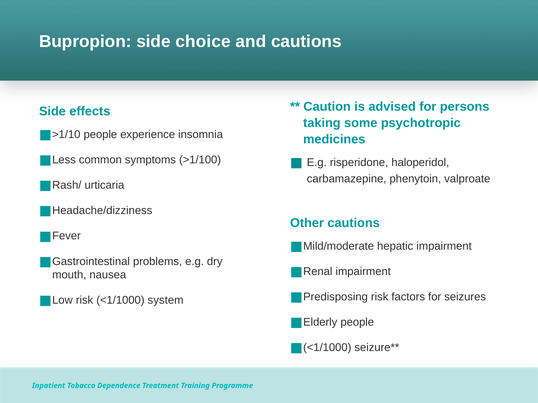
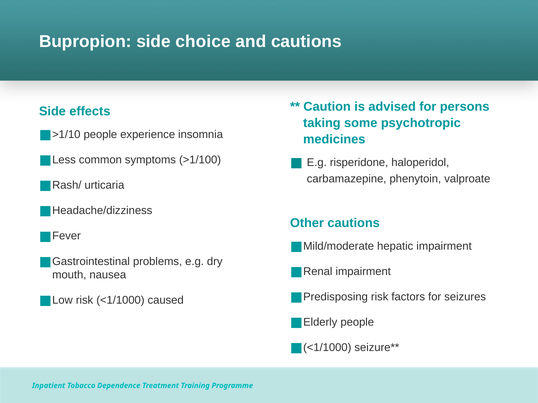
system: system -> caused (166, 301)
